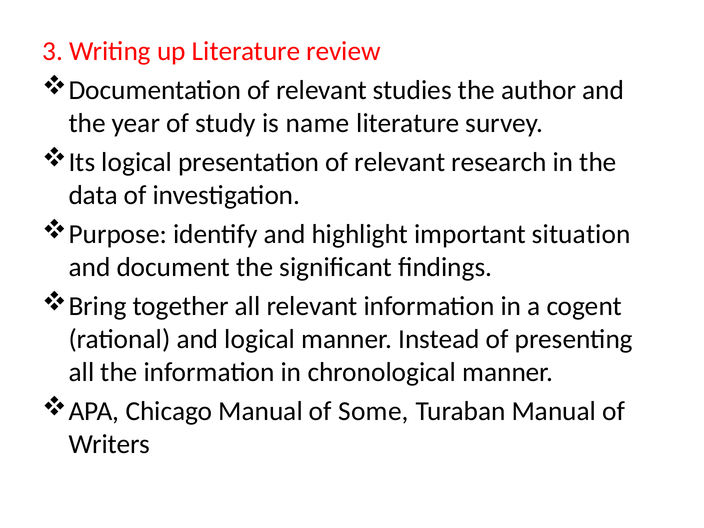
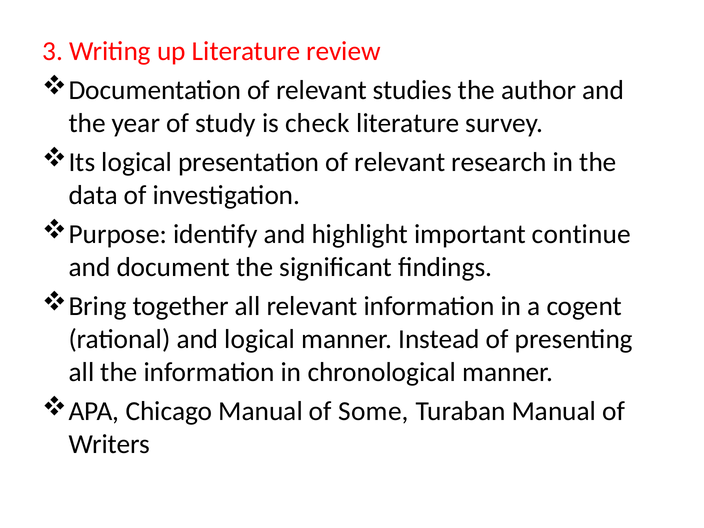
name: name -> check (317, 123)
situation: situation -> continue (581, 234)
